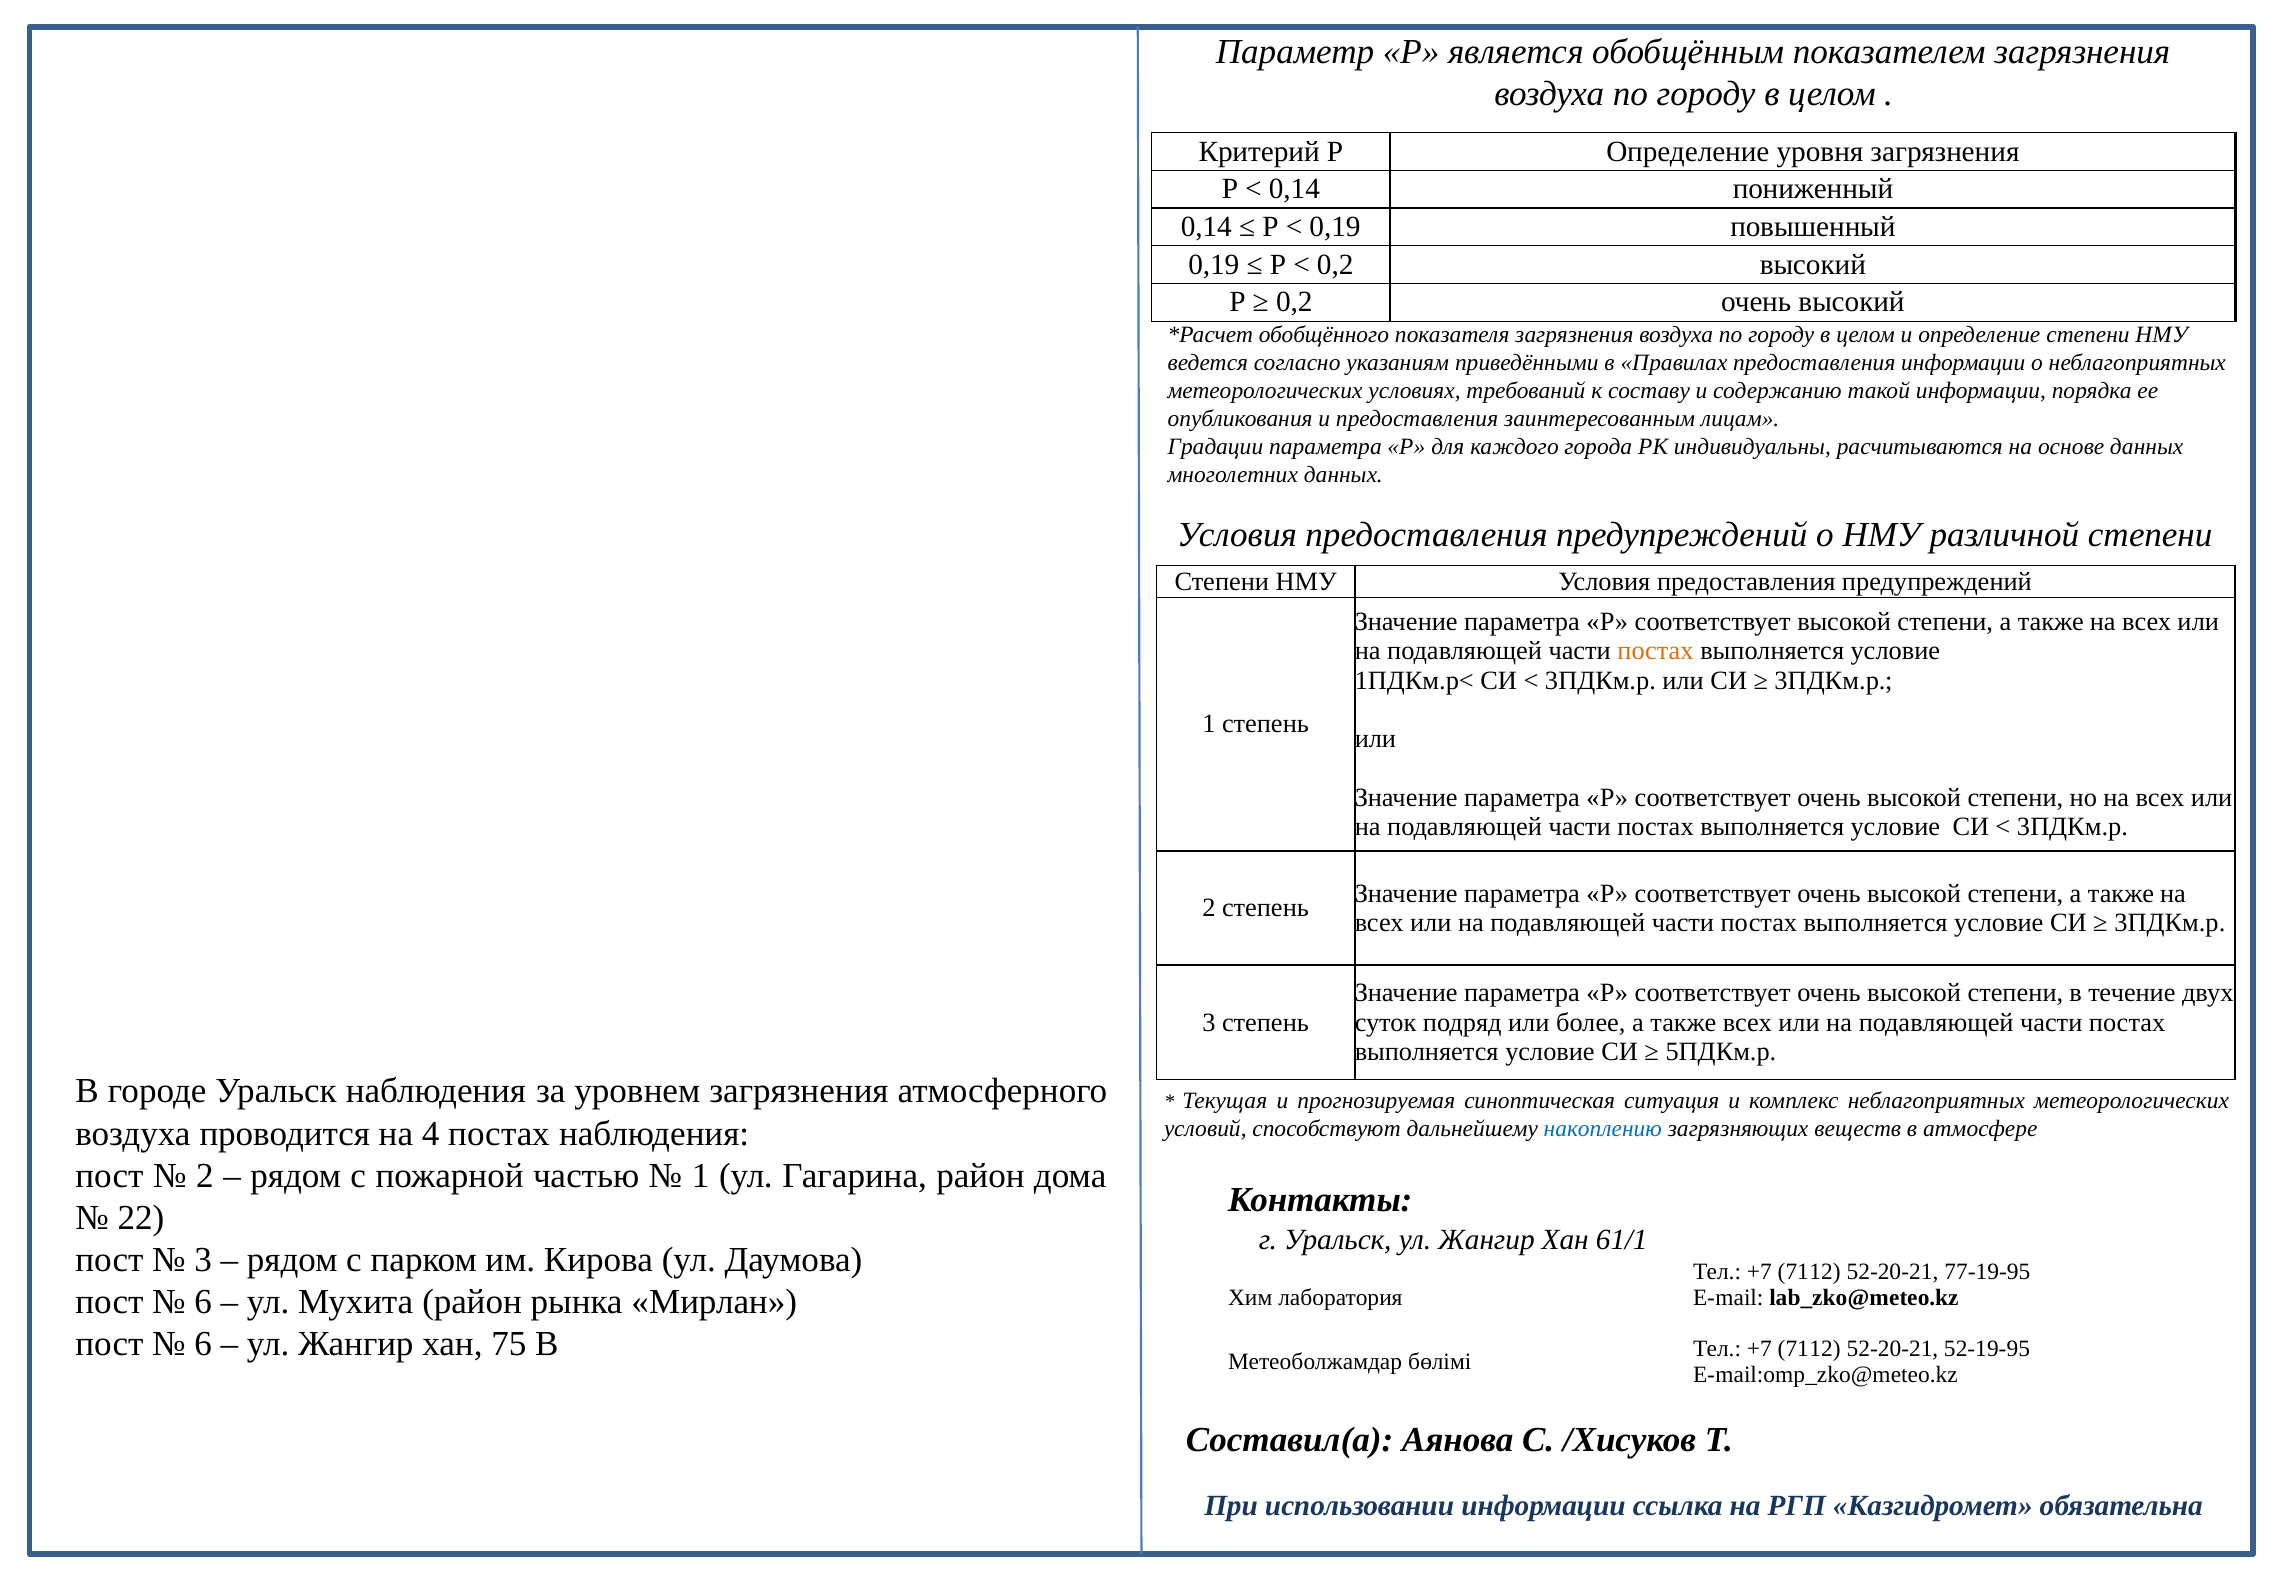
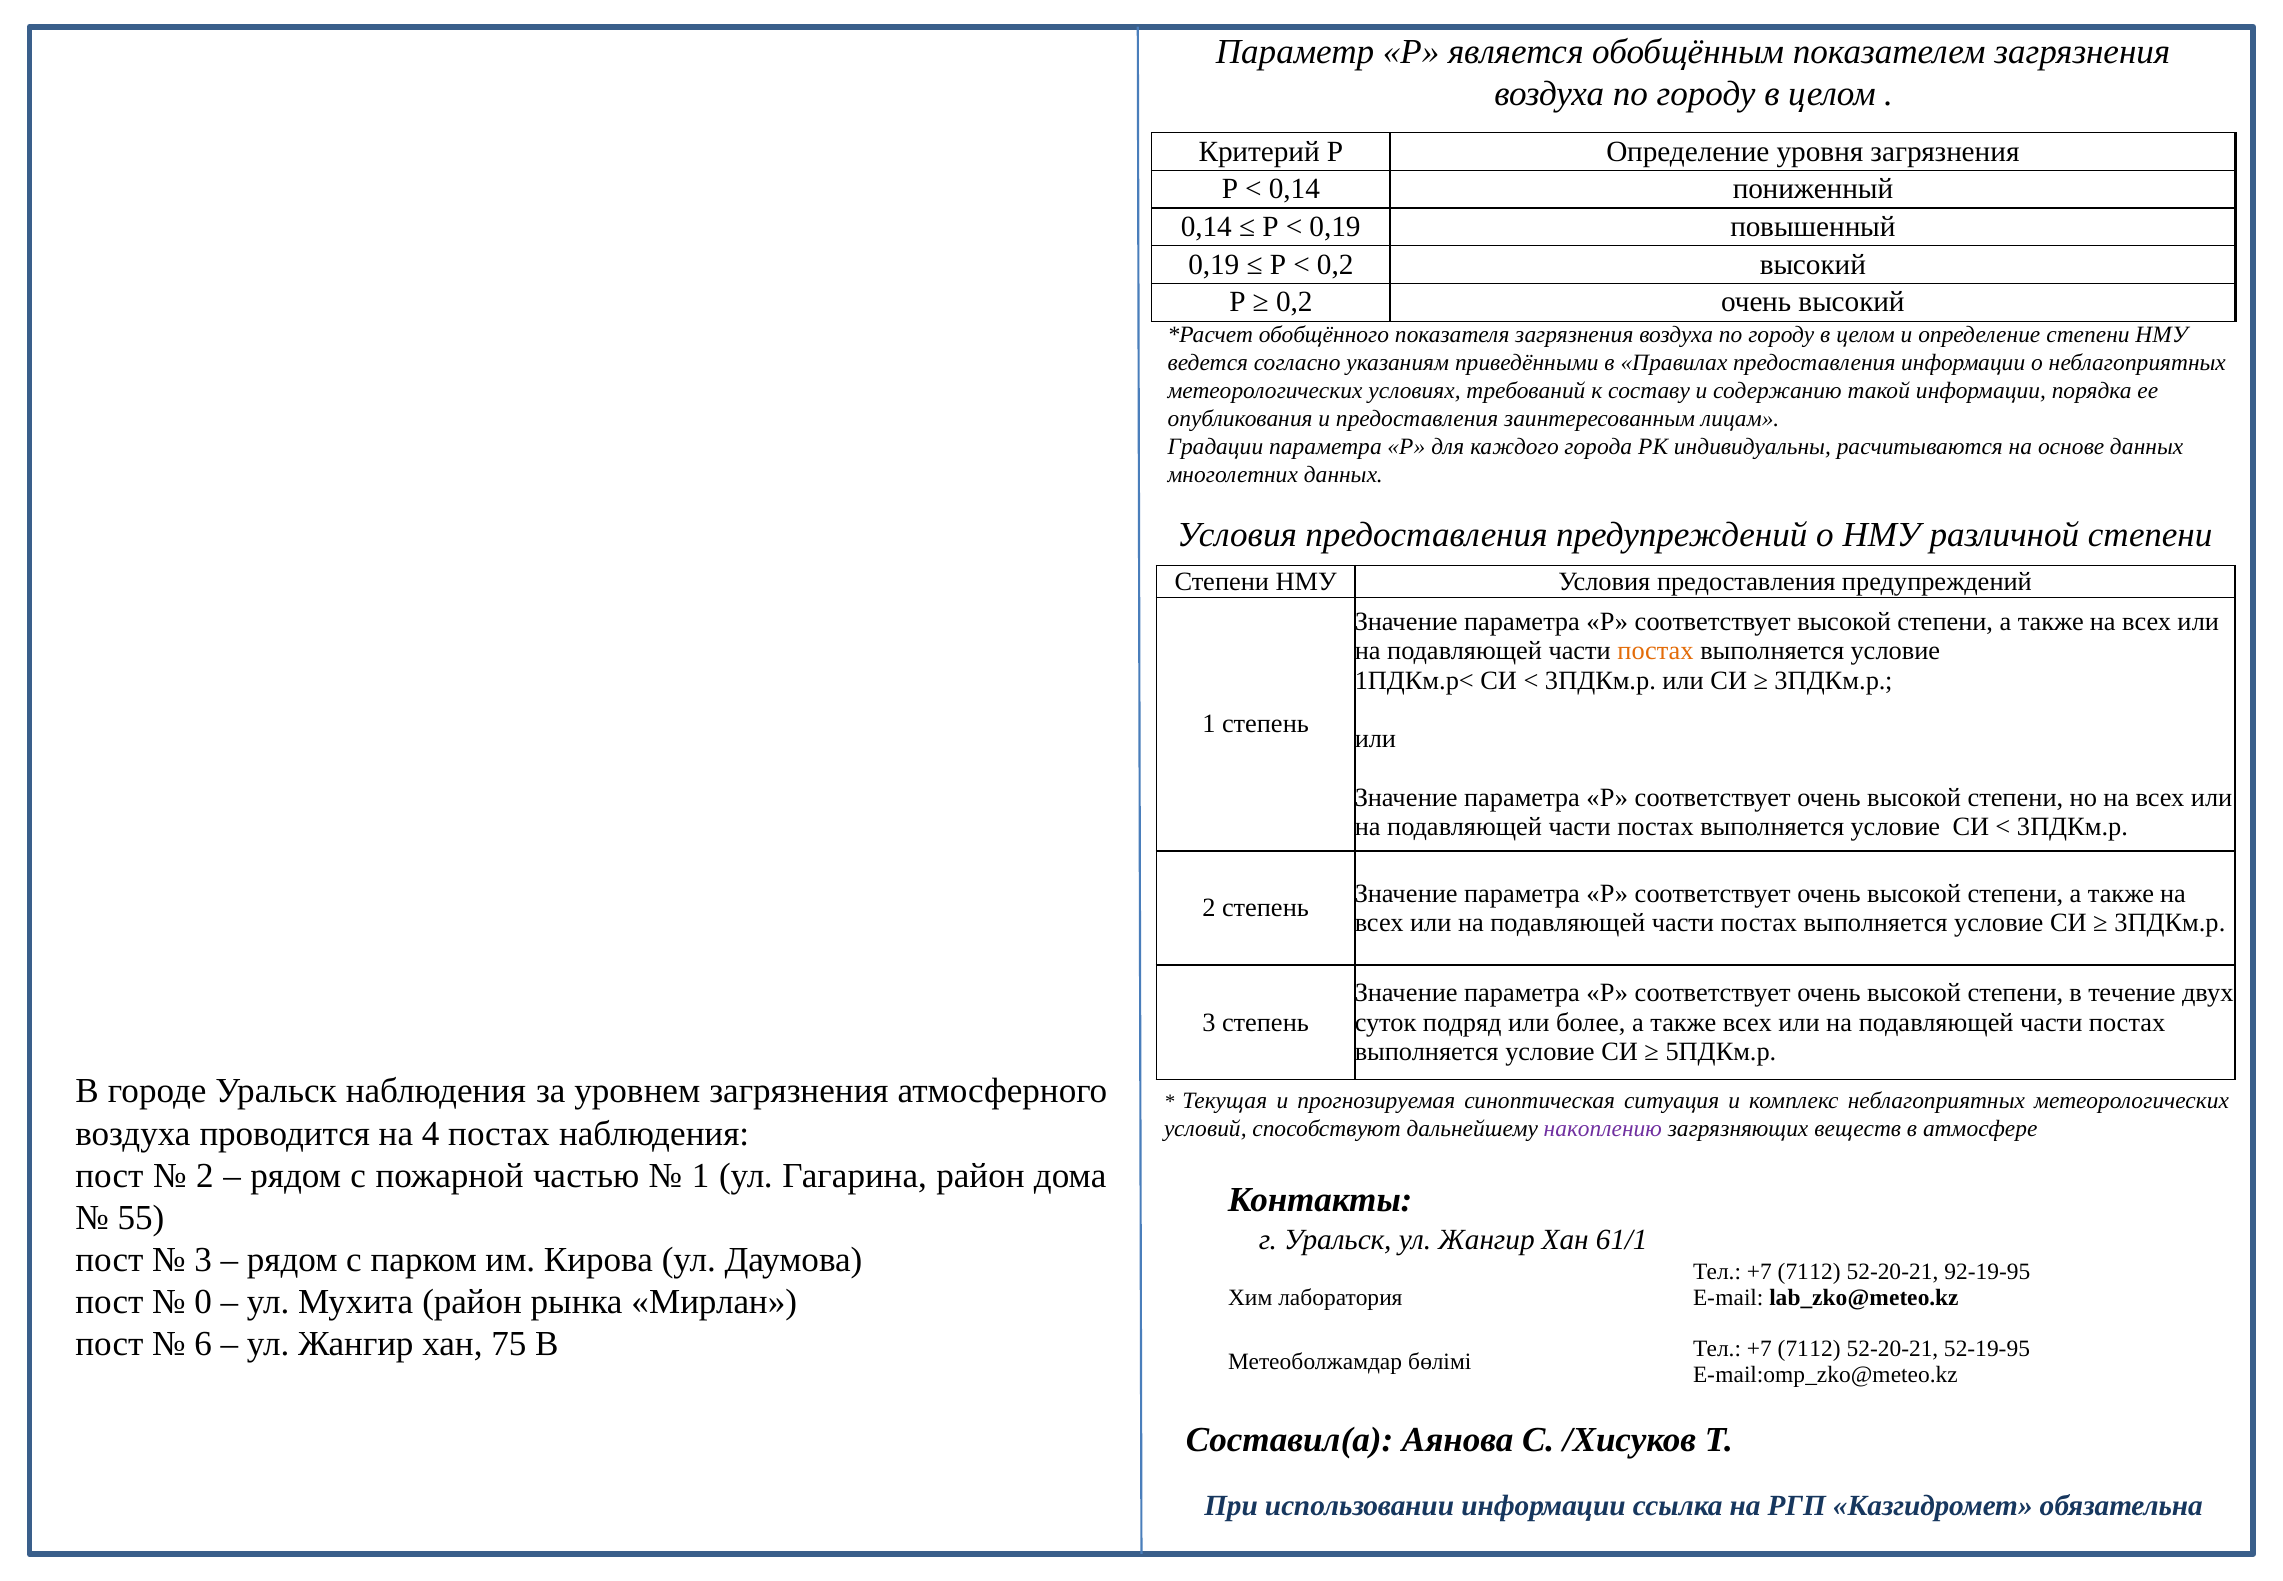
накоплению colour: blue -> purple (1603, 1129)
22: 22 -> 55 (141, 1217)
77-19-95: 77-19-95 -> 92-19-95 (1987, 1271)
6: 6 -> 0 (203, 1302)
